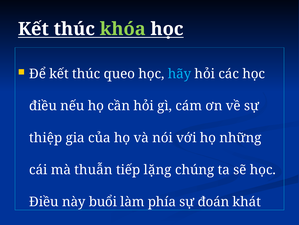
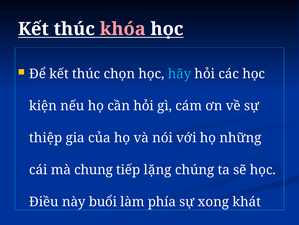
khóa colour: light green -> pink (123, 29)
queo: queo -> chọn (119, 74)
điều: điều -> kiện (43, 106)
thuẫn: thuẫn -> chung (94, 169)
đoán: đoán -> xong (213, 201)
